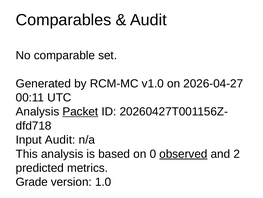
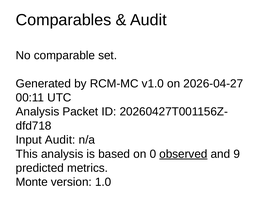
Packet underline: present -> none (80, 111)
2: 2 -> 9 (237, 153)
Grade: Grade -> Monte (32, 181)
